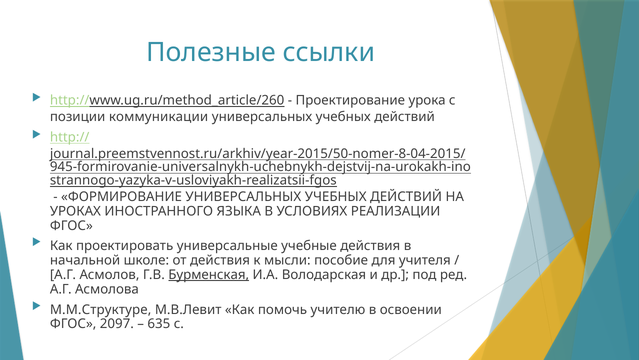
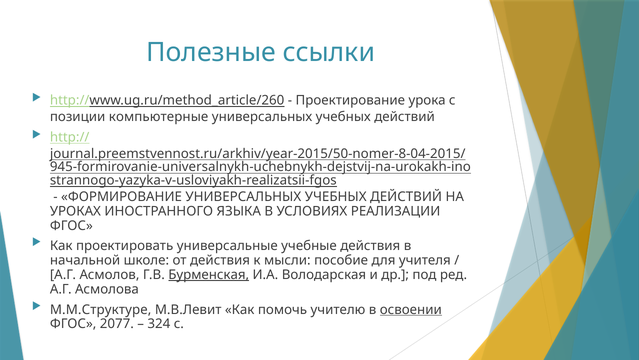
коммуникации: коммуникации -> компьютерные (159, 117)
освоении underline: none -> present (411, 309)
2097: 2097 -> 2077 (117, 323)
635: 635 -> 324 (159, 323)
